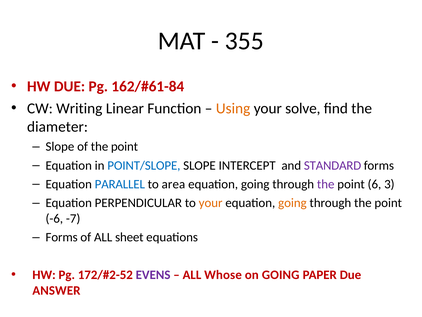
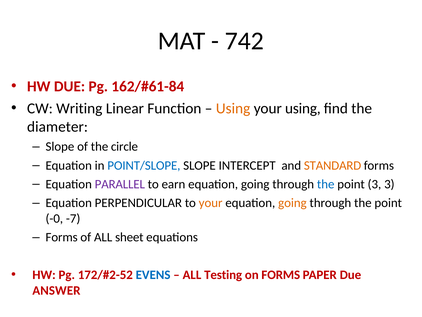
355: 355 -> 742 (244, 41)
your solve: solve -> using (303, 108)
of the point: point -> circle (124, 146)
STANDARD colour: purple -> orange (333, 165)
PARALLEL colour: blue -> purple (120, 184)
area: area -> earn (173, 184)
the colour: purple -> blue (326, 184)
point 6: 6 -> 3 (374, 184)
-6: -6 -> -0 (54, 218)
EVENS colour: purple -> blue (153, 274)
Whose: Whose -> Testing (223, 274)
on GOING: GOING -> FORMS (281, 274)
